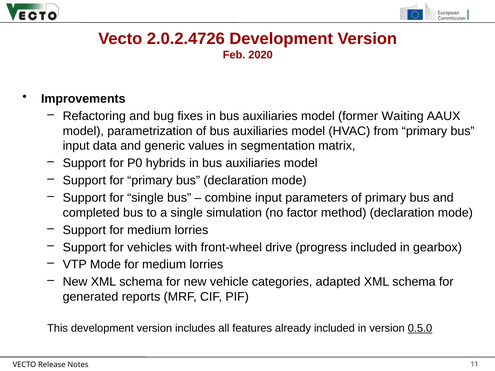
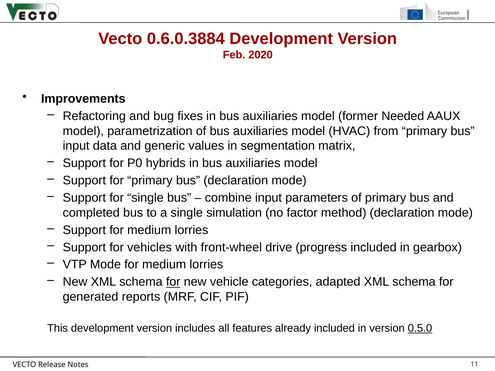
2.0.2.4726: 2.0.2.4726 -> 0.6.0.3884 (186, 39)
Waiting: Waiting -> Needed (403, 116)
for underline: none -> present (173, 282)
